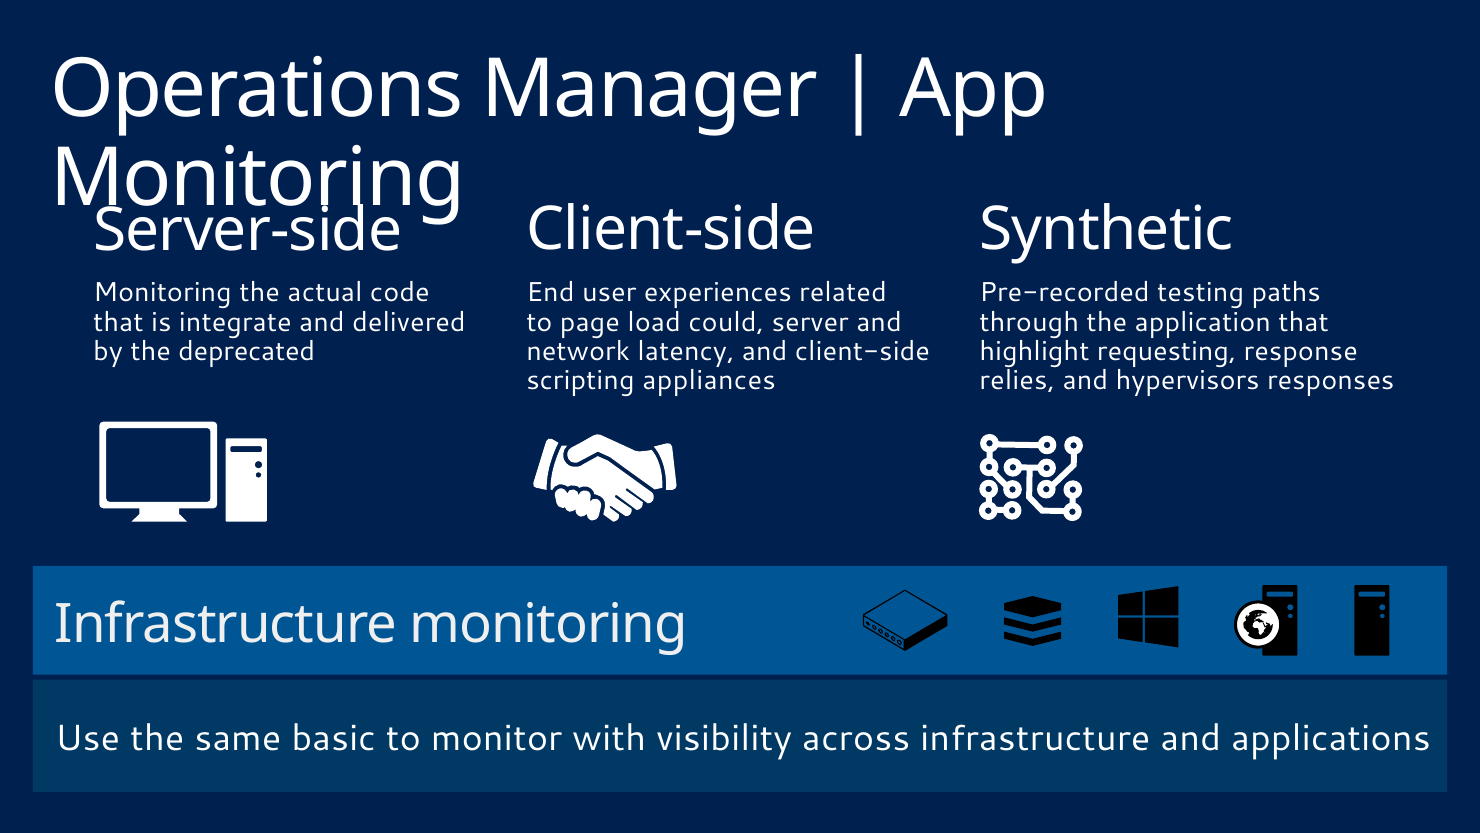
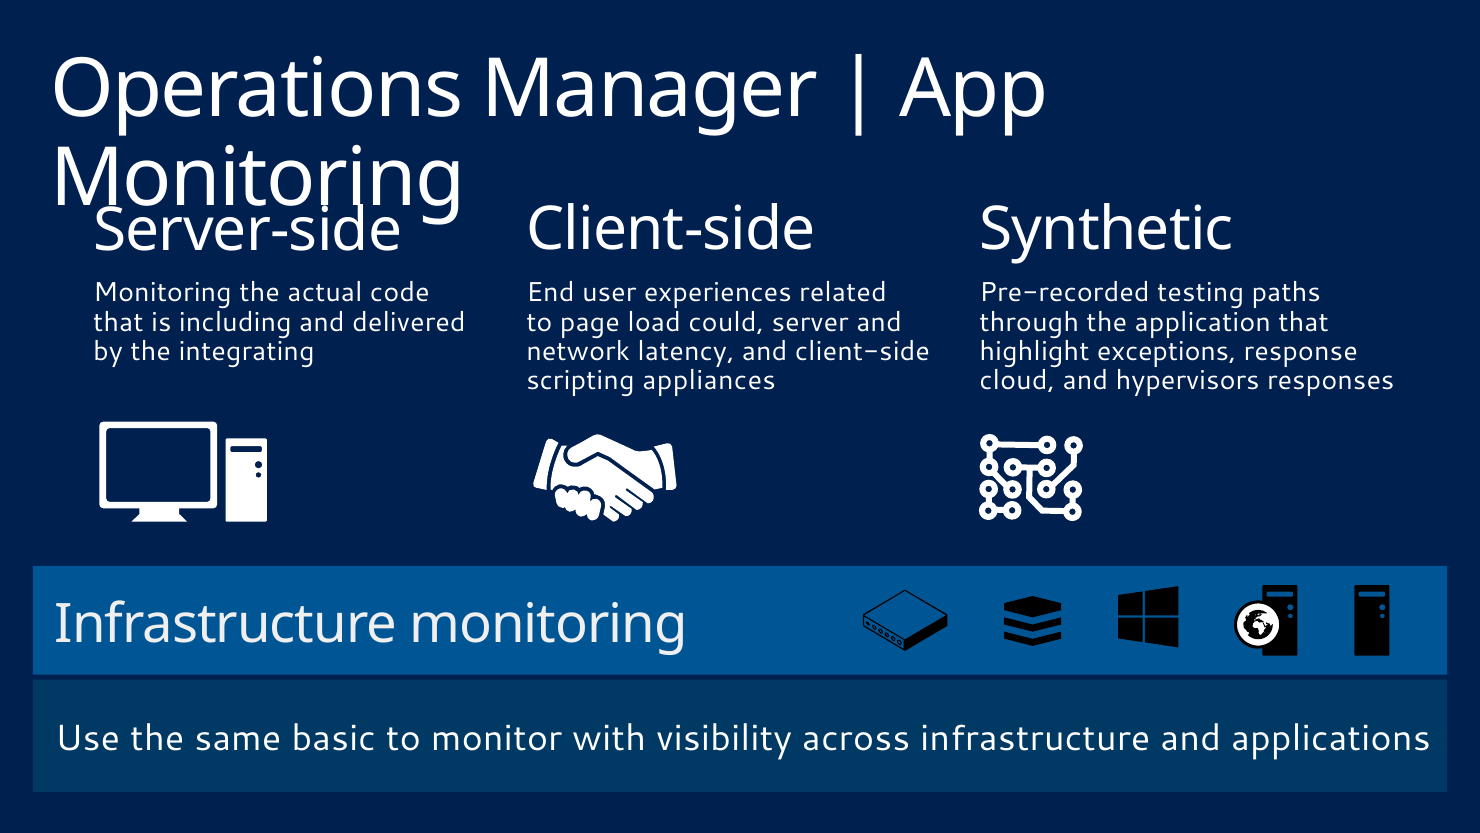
integrate: integrate -> including (235, 322)
requesting: requesting -> exceptions (1167, 351)
deprecated: deprecated -> integrating (247, 351)
relies: relies -> cloud (1017, 381)
